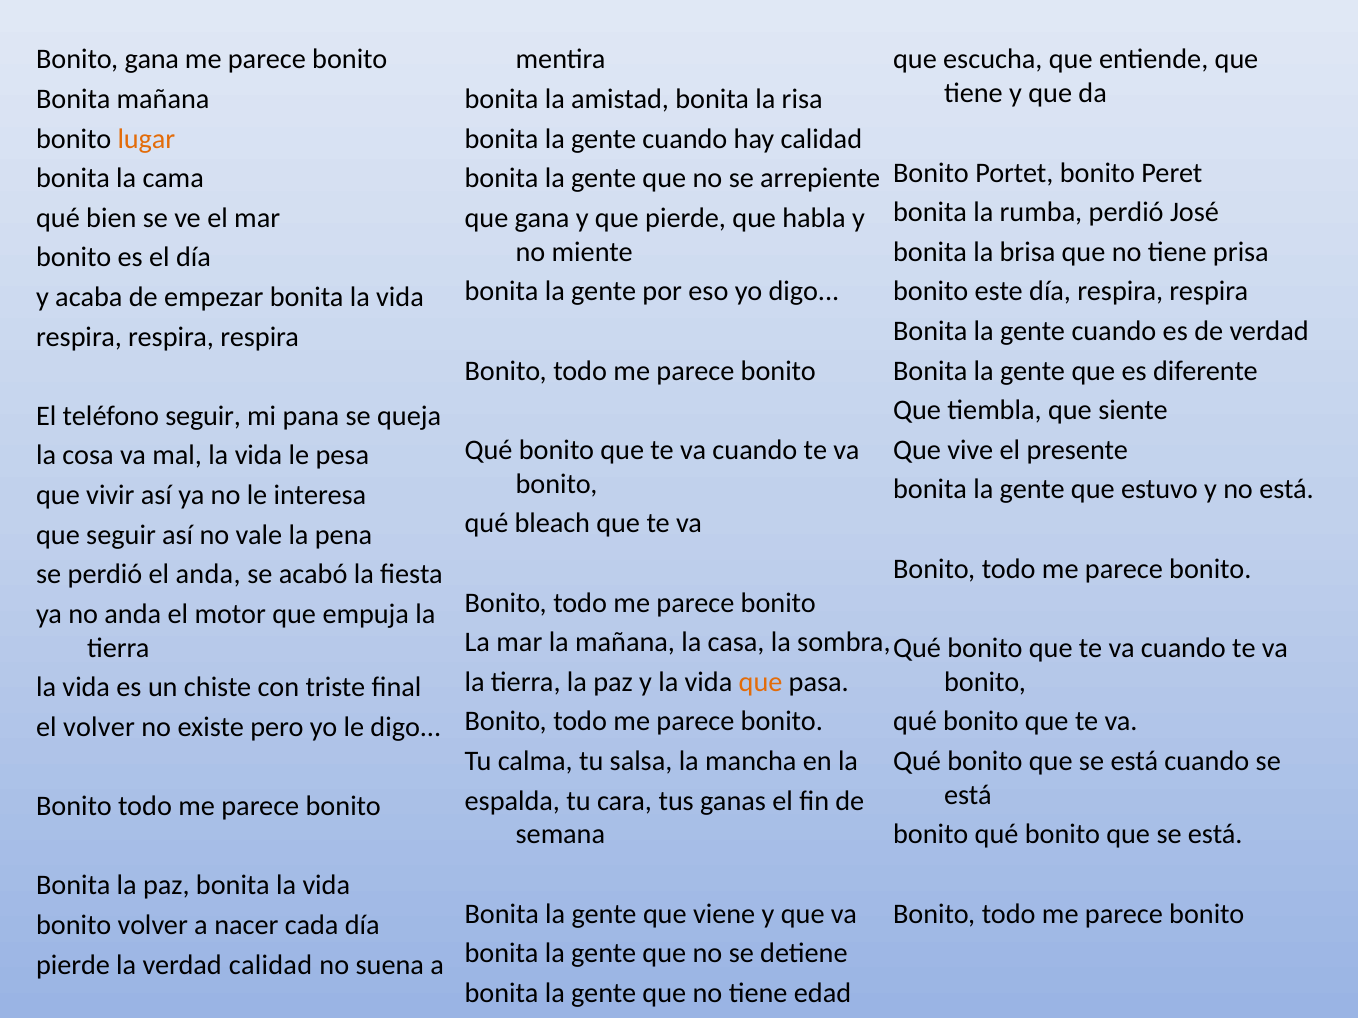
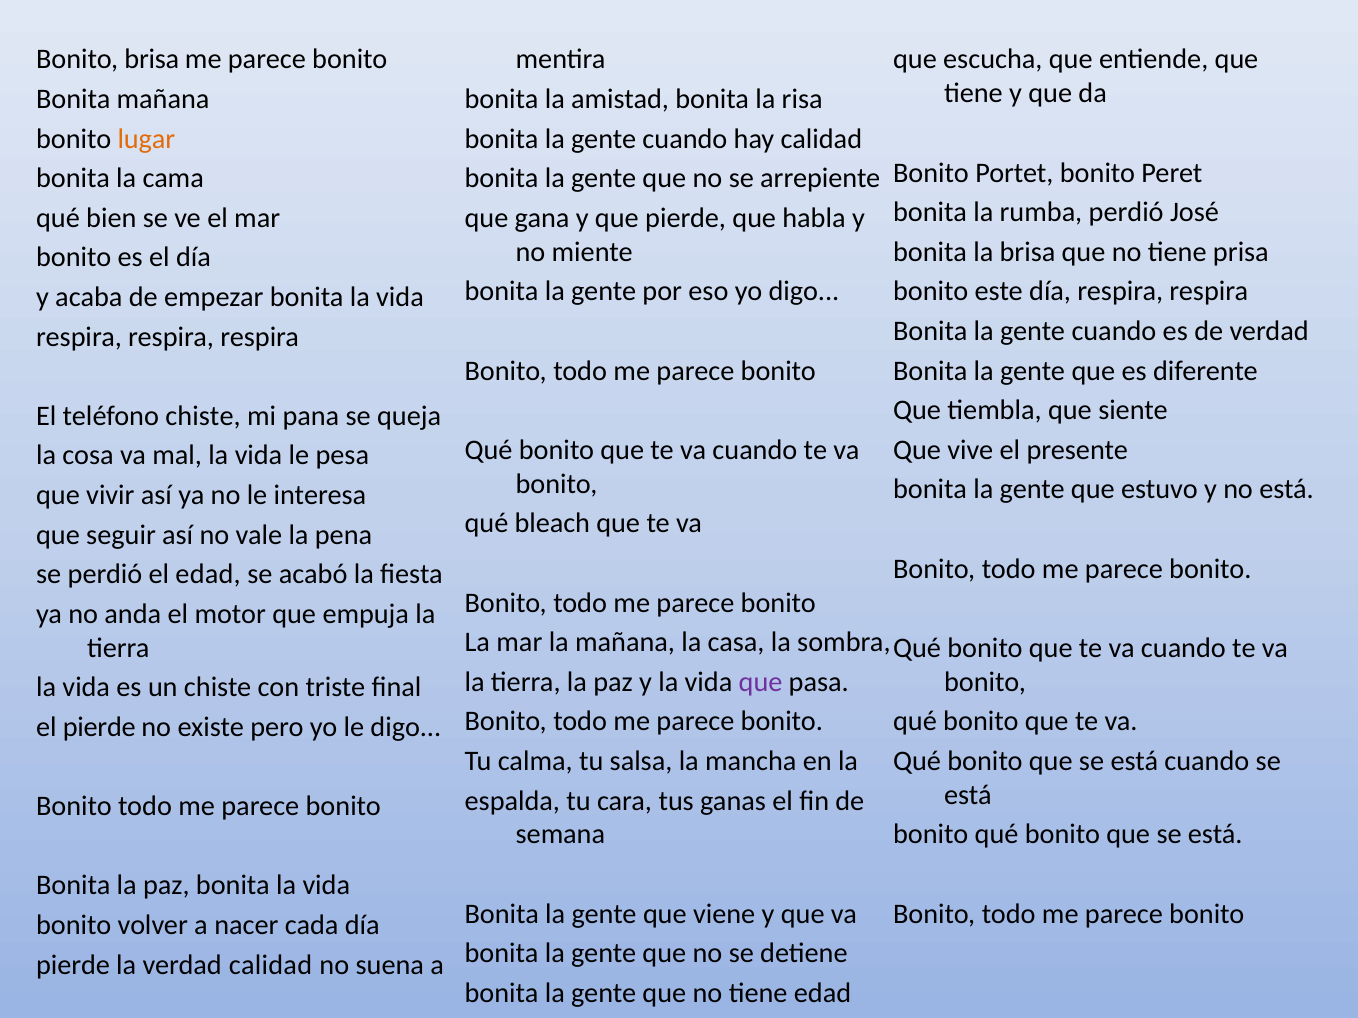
Bonito gana: gana -> brisa (152, 60)
teléfono seguir: seguir -> chiste (203, 416)
el anda: anda -> edad (208, 575)
que colour: orange -> purple (761, 682)
el volver: volver -> pierde (99, 728)
